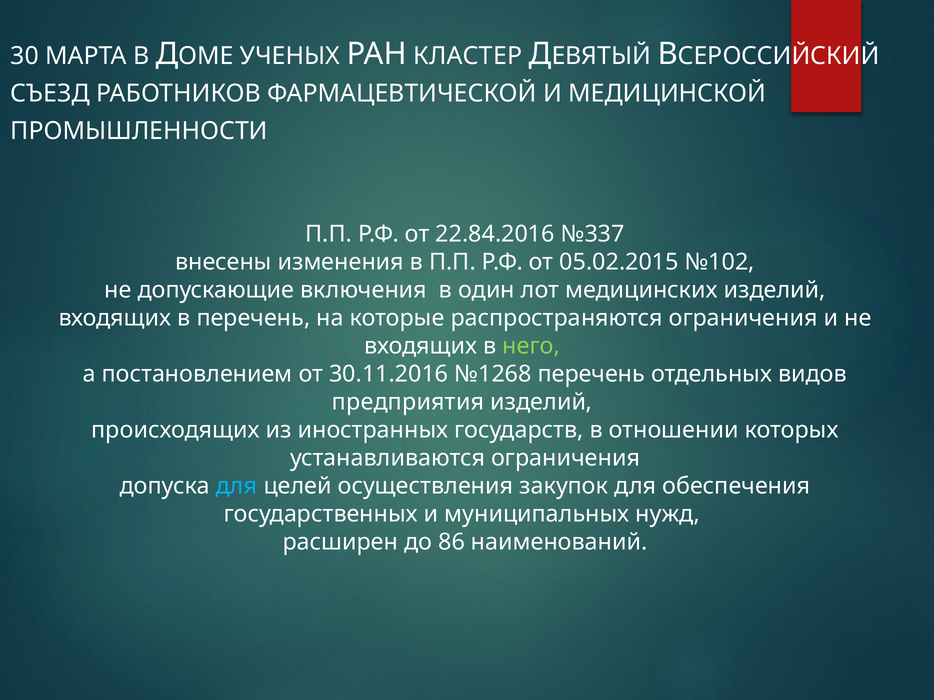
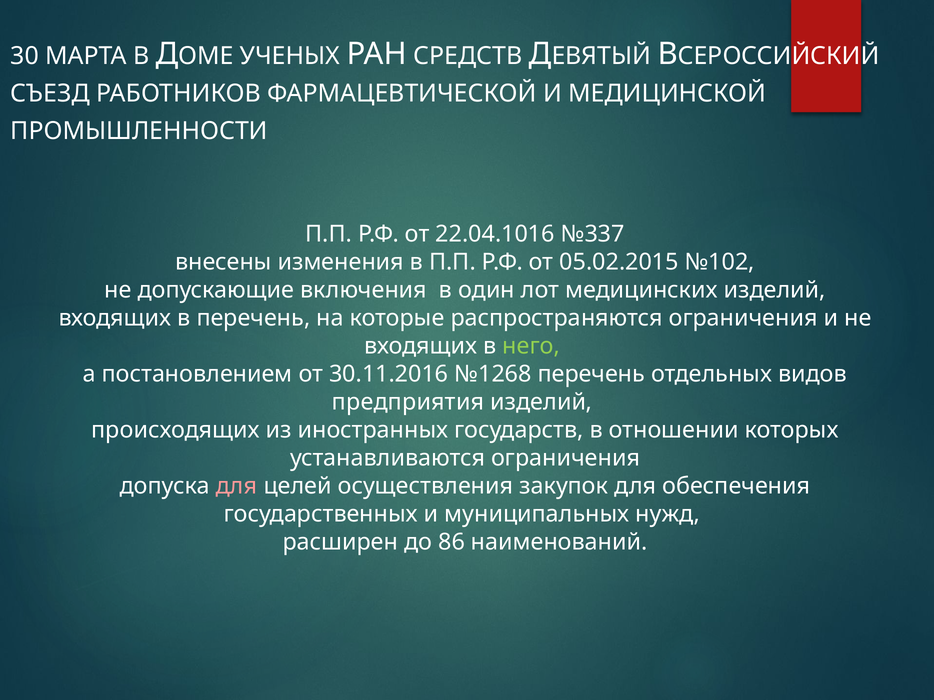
КЛАСТЕР: КЛАСТЕР -> СРЕДСТВ (468, 56)
22.84.2016: 22.84.2016 -> 22.04.1016 (495, 234)
для colour: light blue -> pink (236, 486)
